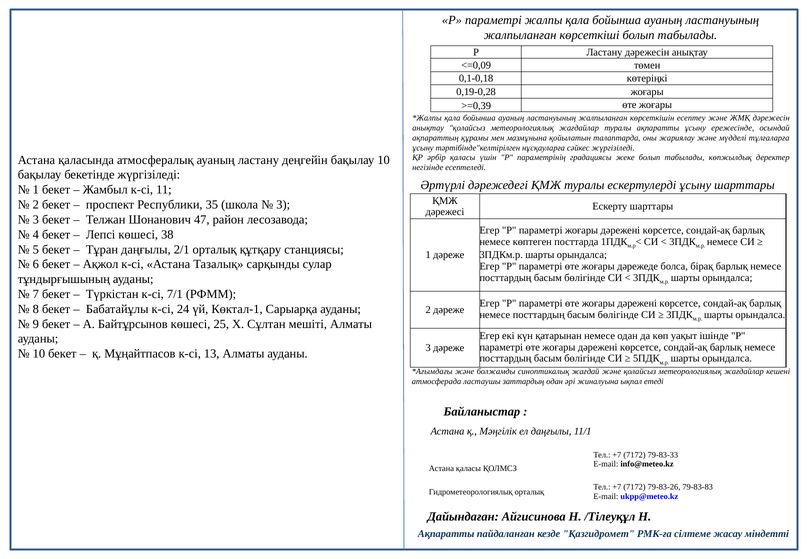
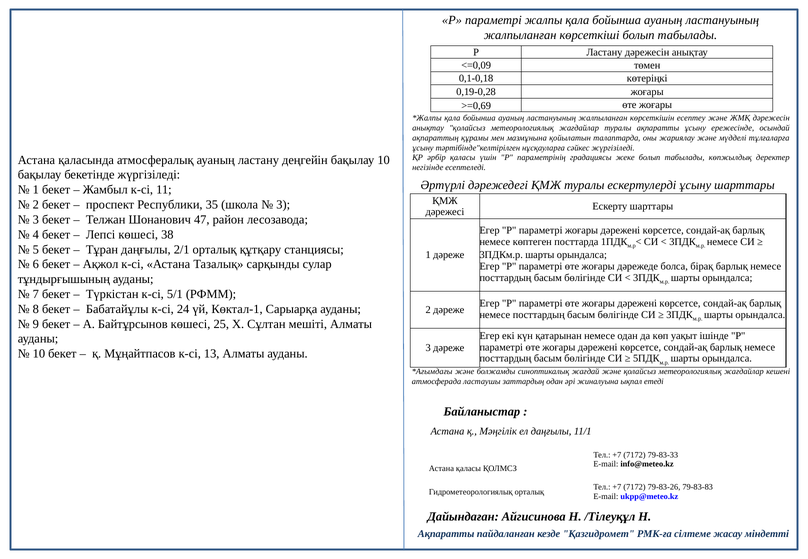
>=0,39: >=0,39 -> >=0,69 (476, 106)
7/1: 7/1 -> 5/1 (175, 294)
